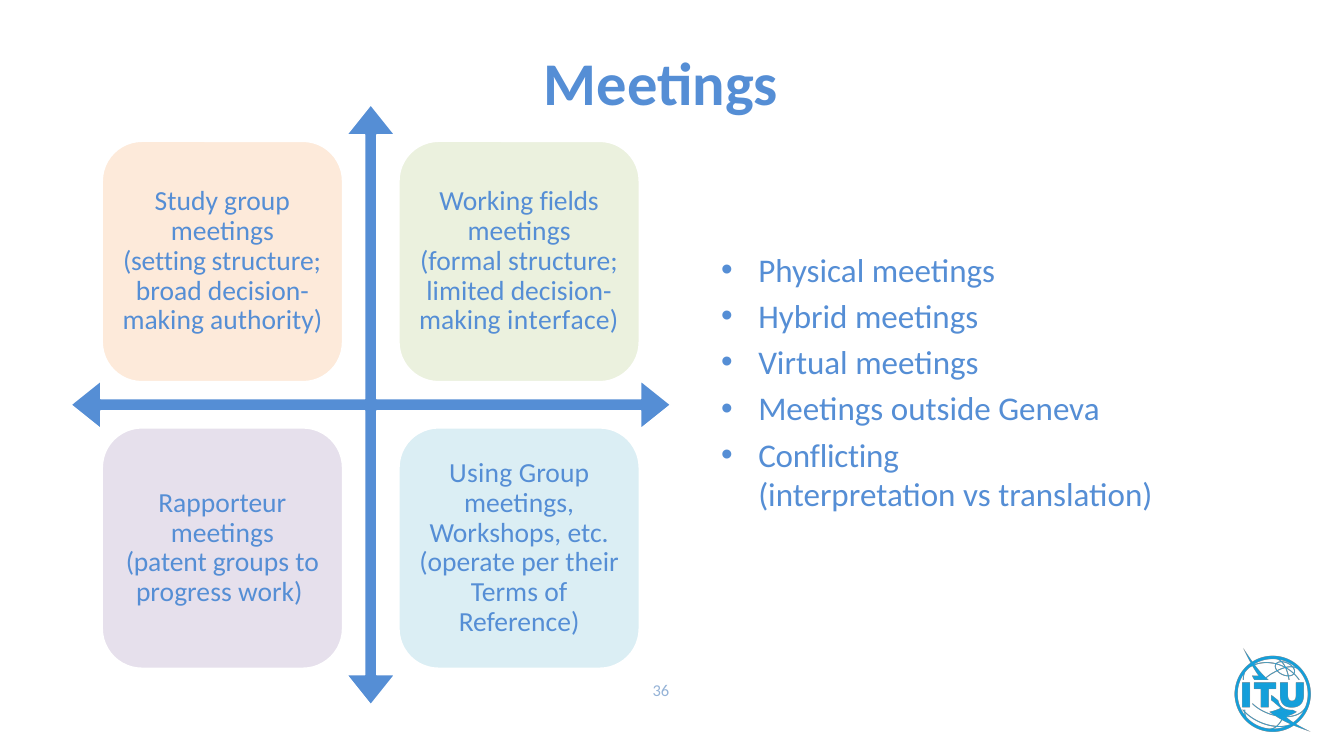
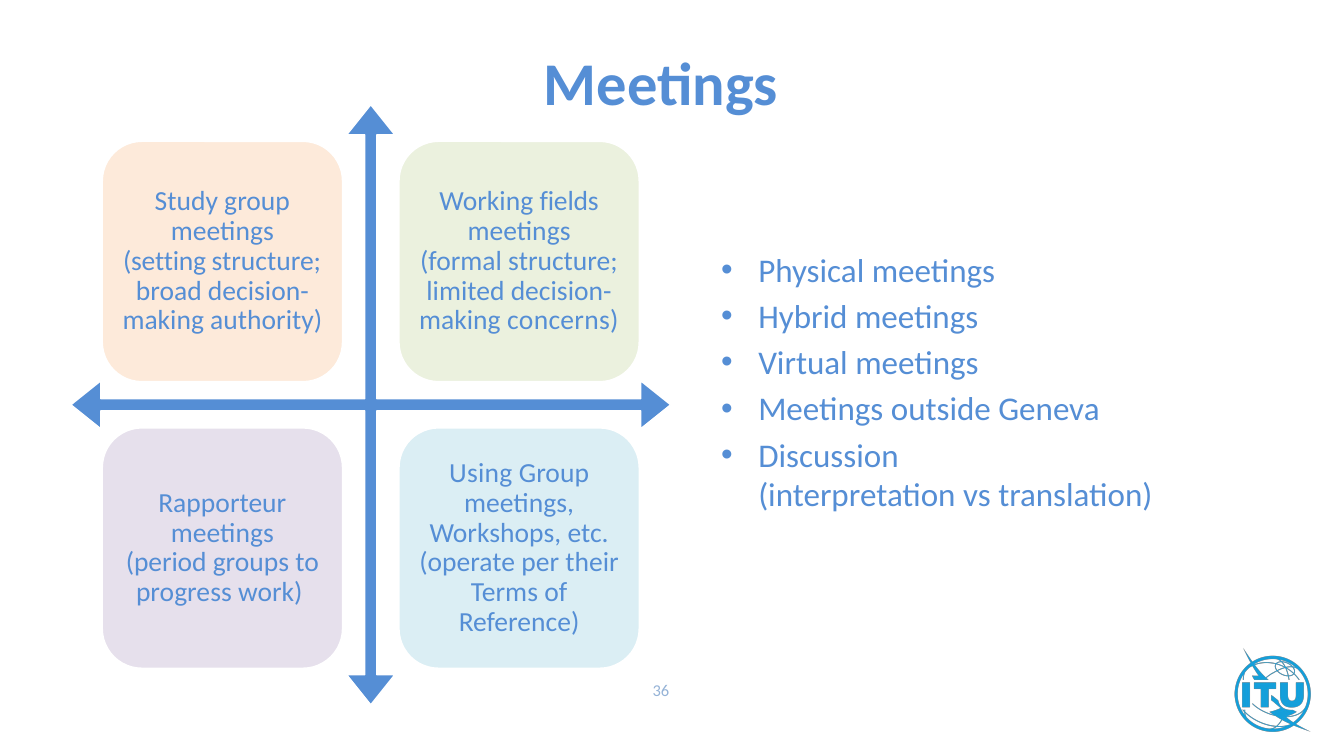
interface: interface -> concerns (563, 321)
Conflicting: Conflicting -> Discussion (828, 456)
patent: patent -> period (166, 562)
